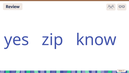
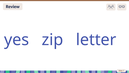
know: know -> letter (96, 40)
